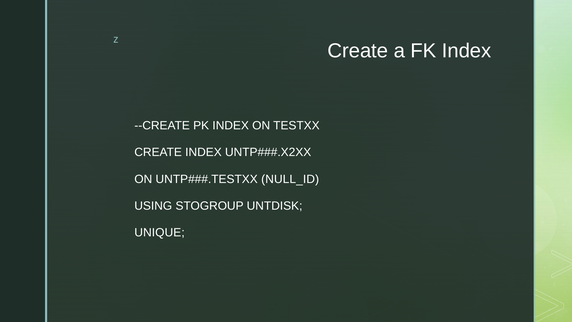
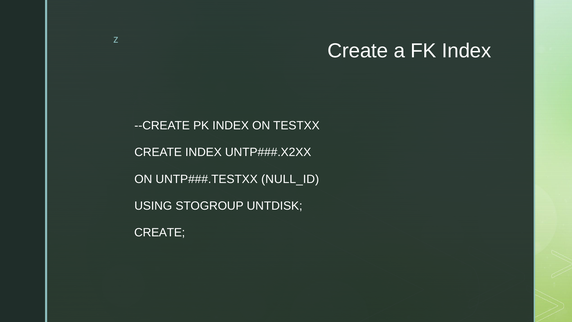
UNIQUE: UNIQUE -> CREATE (160, 232)
